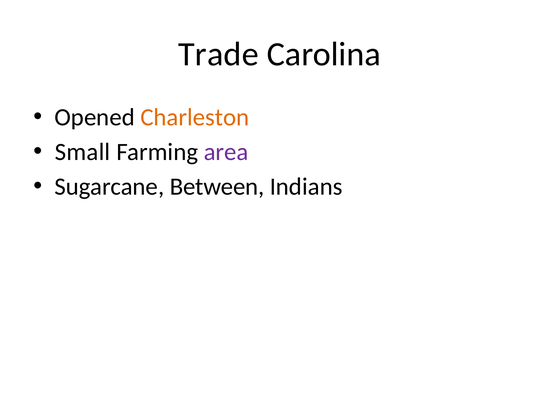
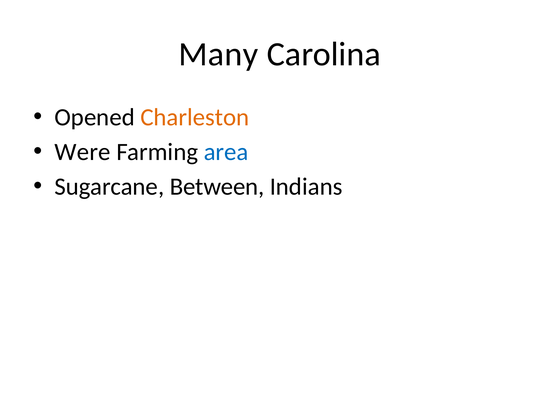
Trade: Trade -> Many (218, 54)
Small: Small -> Were (83, 152)
area colour: purple -> blue (226, 152)
